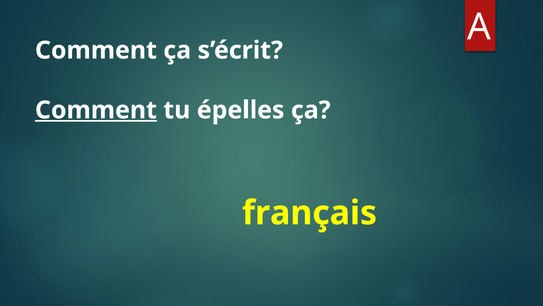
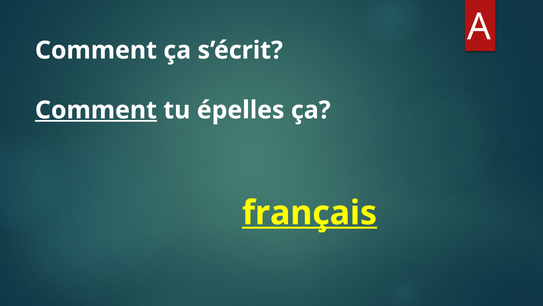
français underline: none -> present (309, 213)
